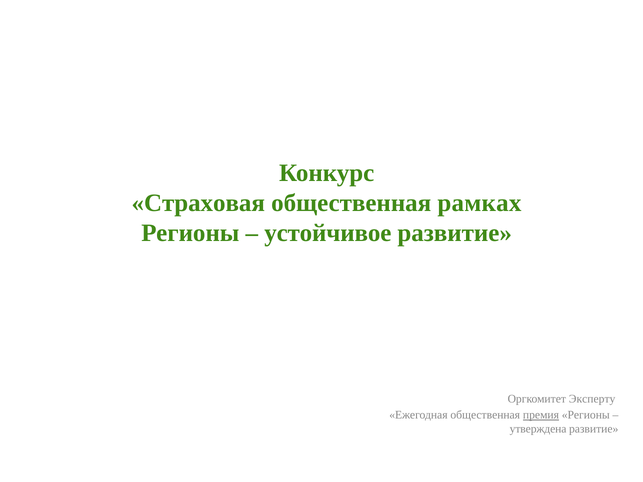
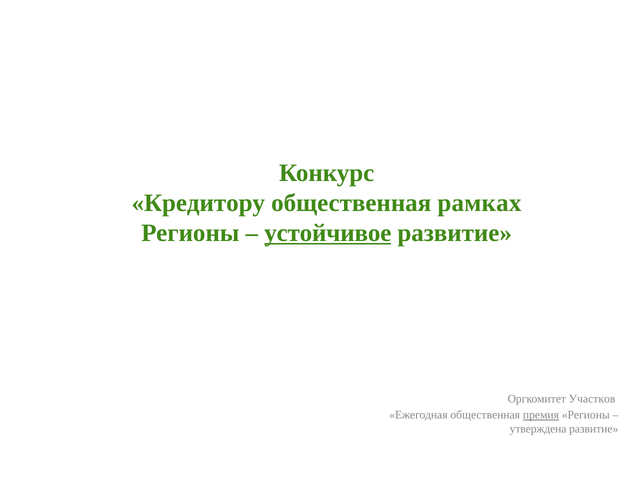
Страховая: Страховая -> Кредитору (198, 203)
устойчивое underline: none -> present (328, 233)
Эксперту: Эксперту -> Участков (592, 399)
